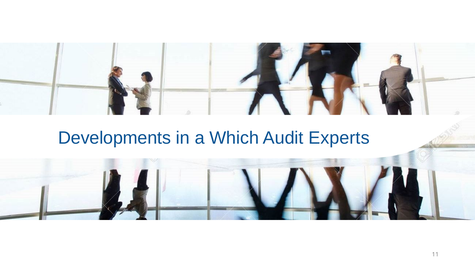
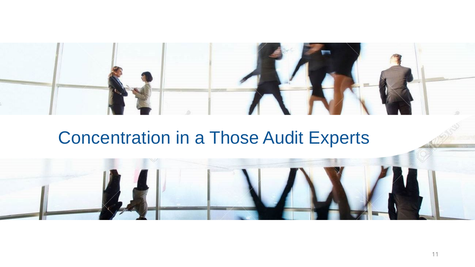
Developments: Developments -> Concentration (114, 138)
Which: Which -> Those (234, 138)
